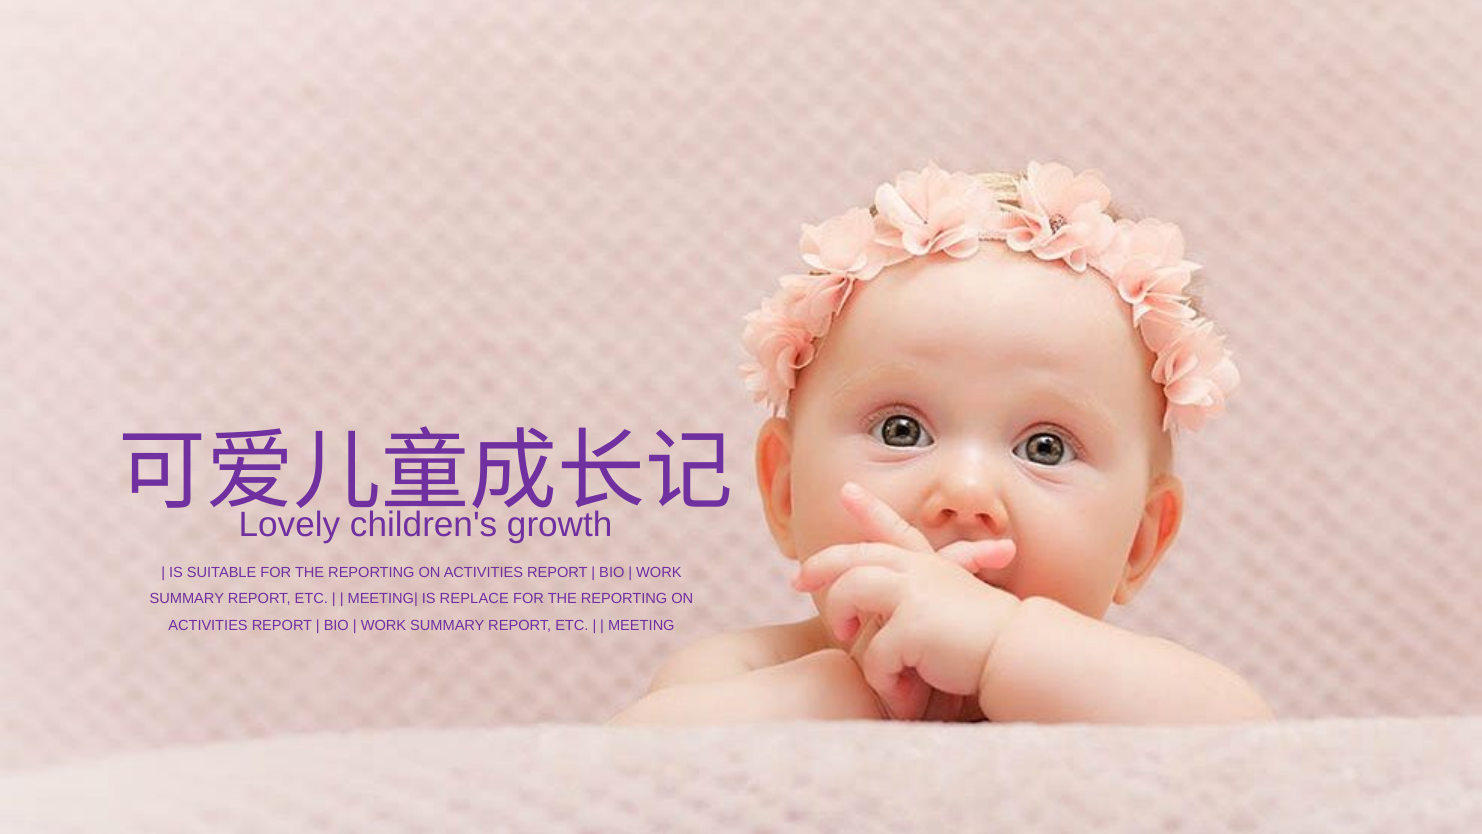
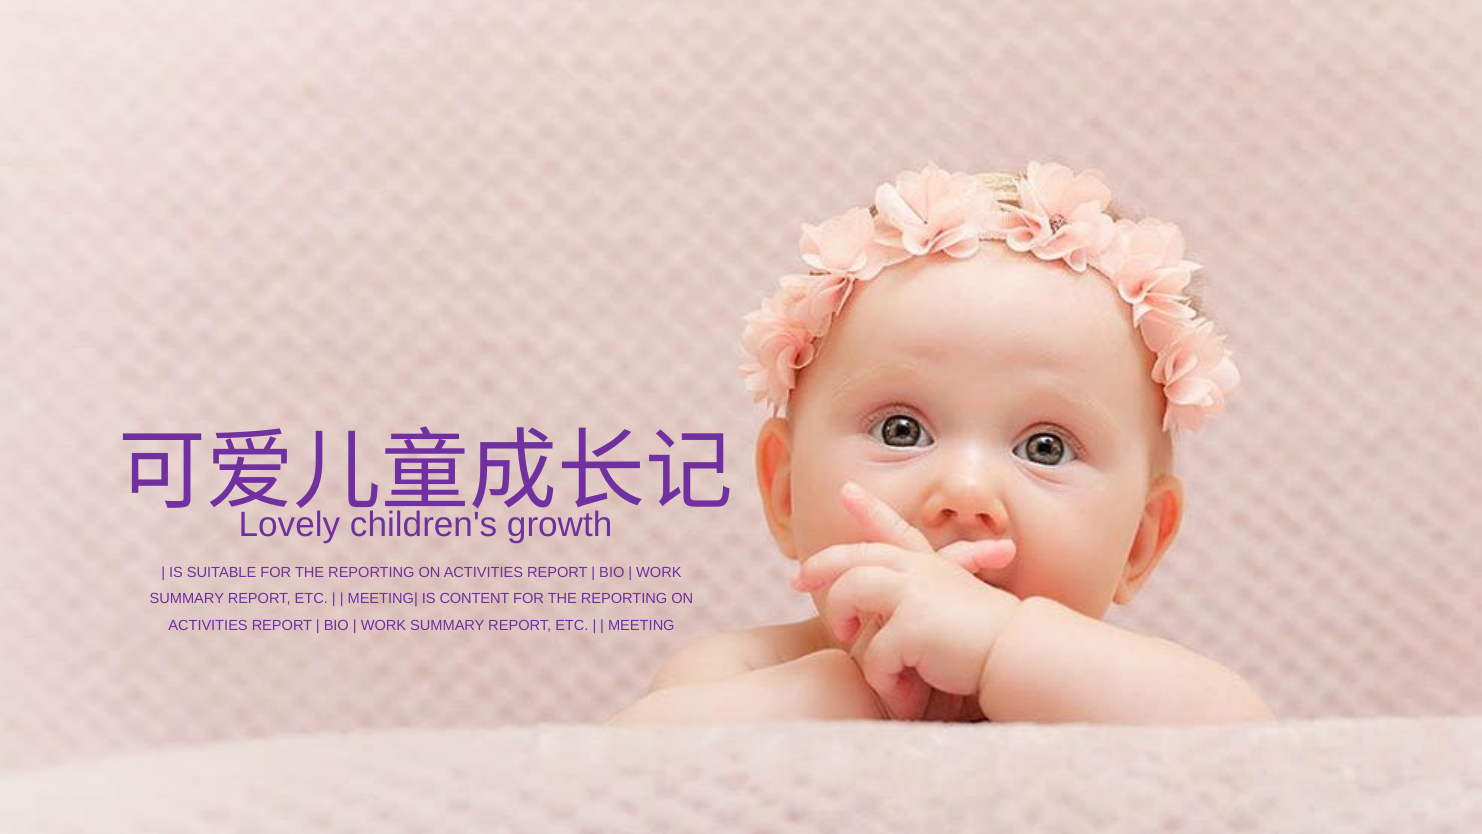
REPLACE: REPLACE -> CONTENT (474, 599)
